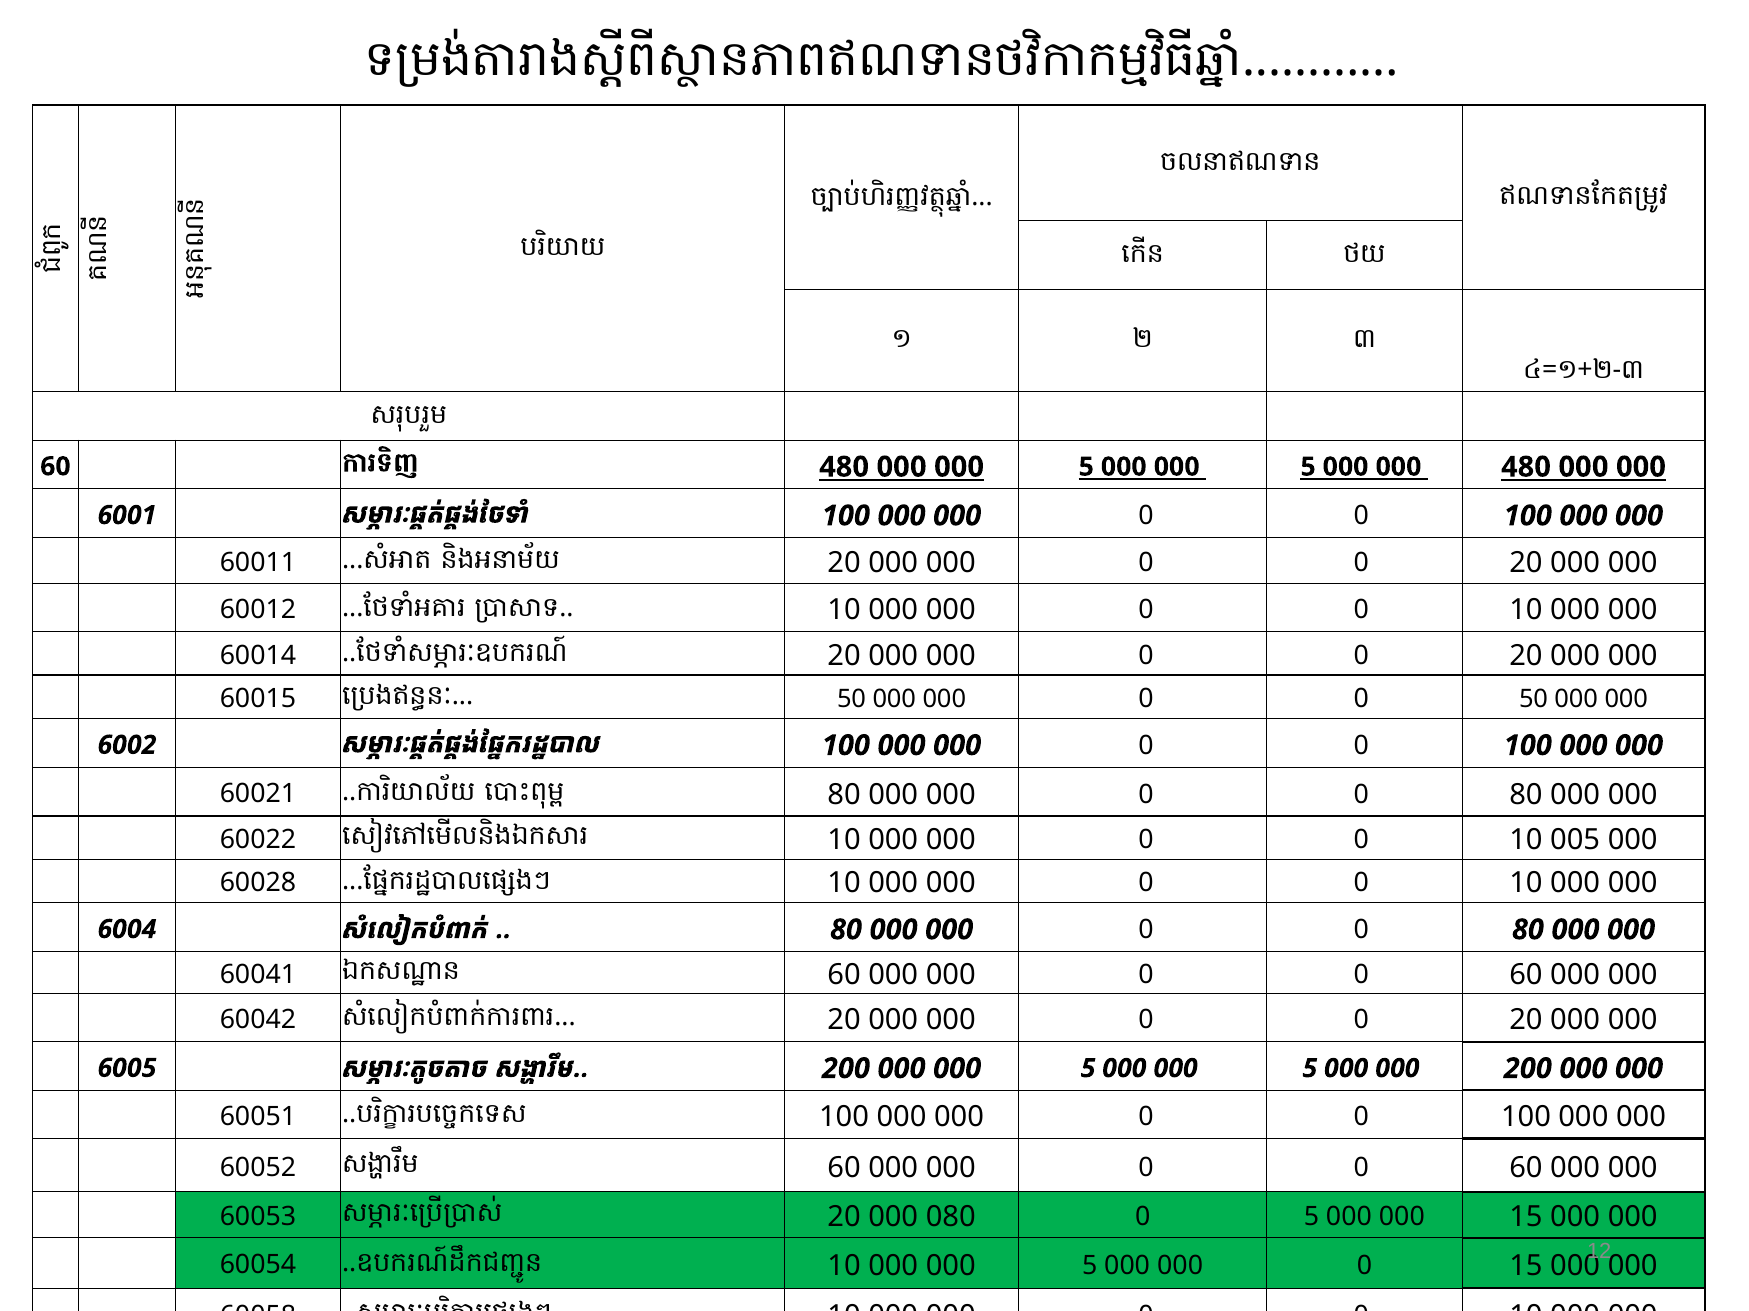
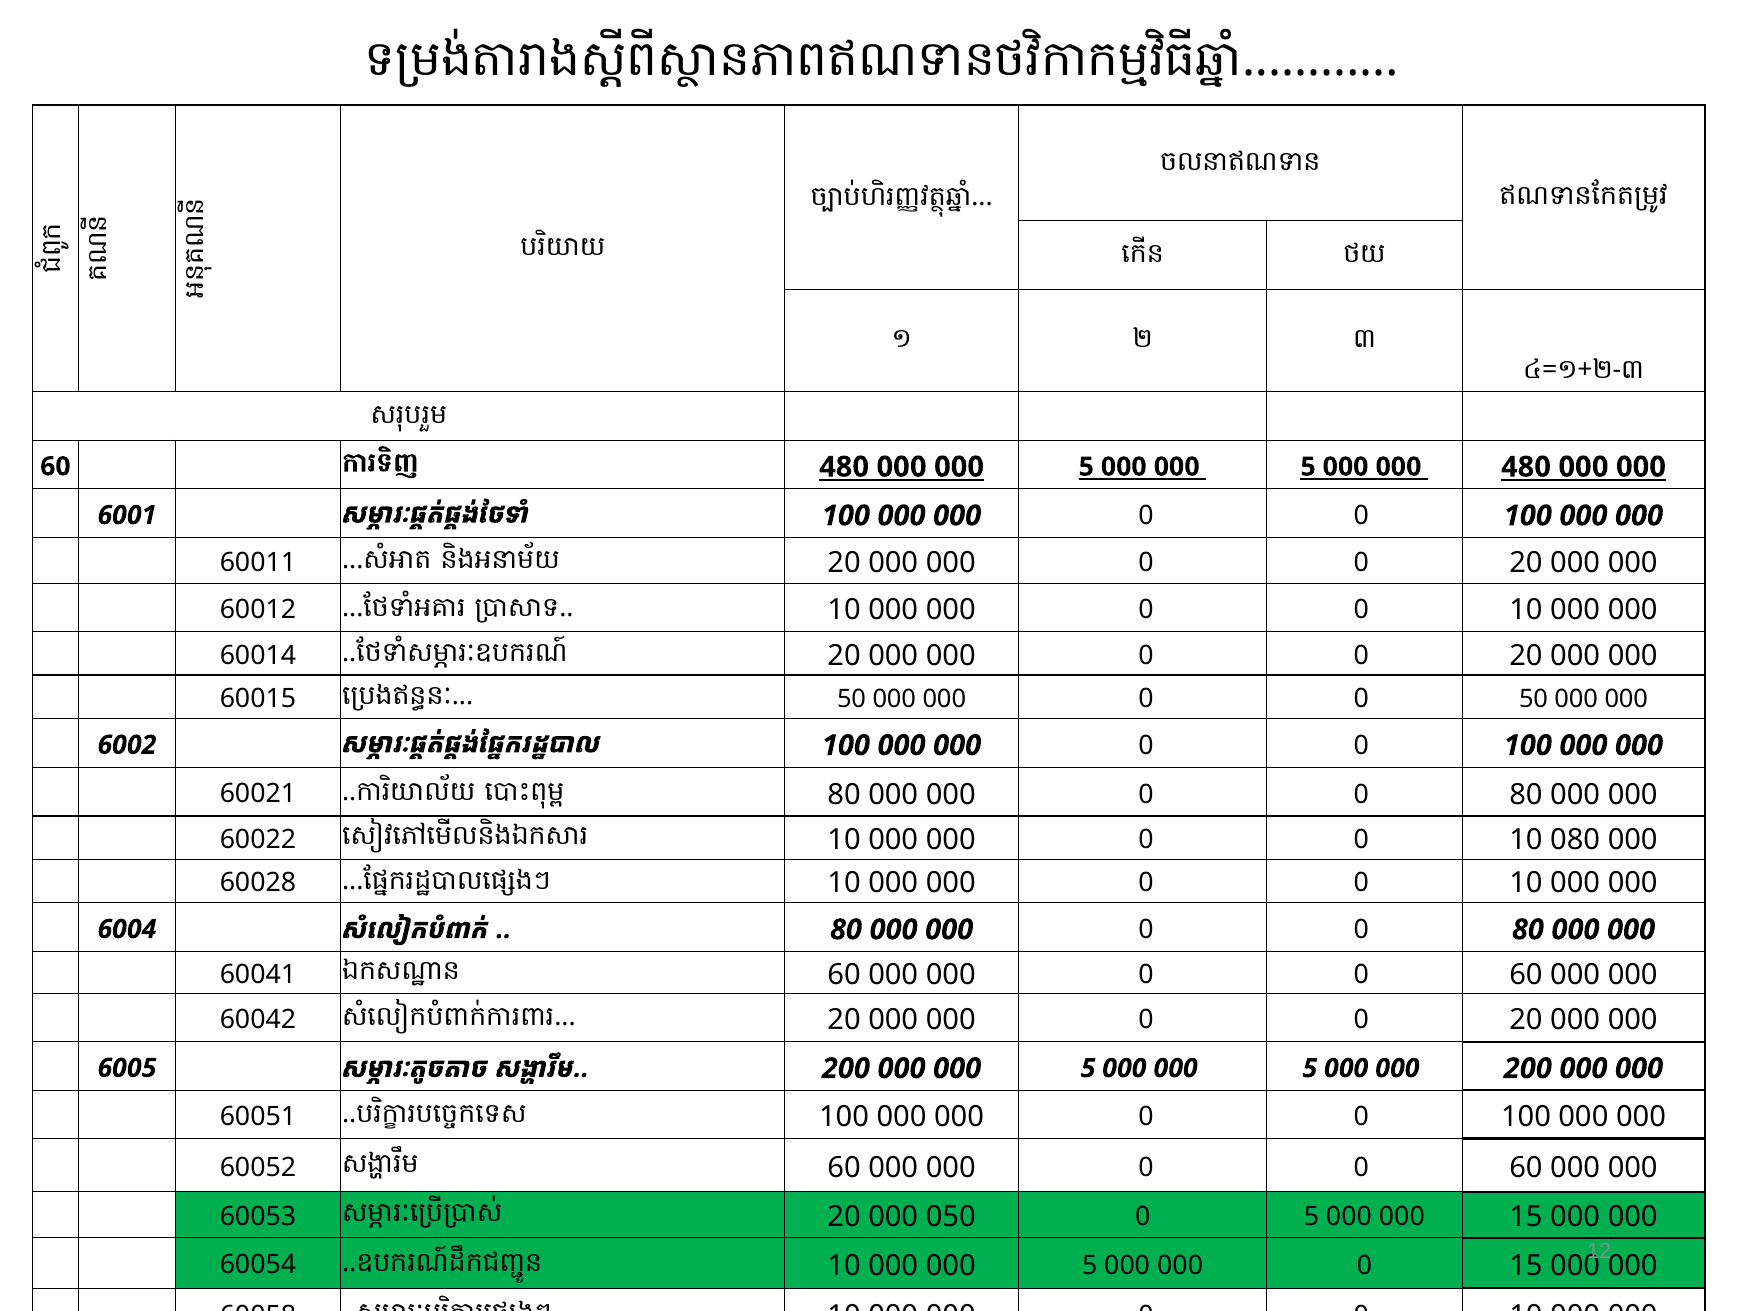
005: 005 -> 080 (1575, 841)
080: 080 -> 050 (951, 1218)
